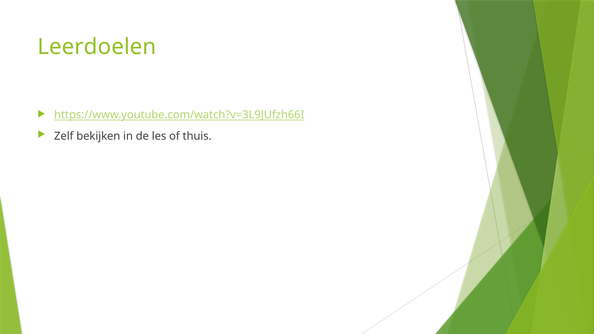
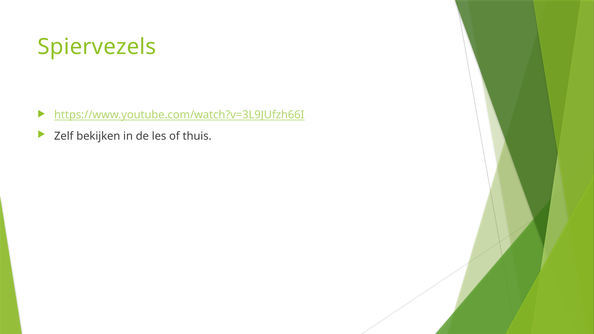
Leerdoelen: Leerdoelen -> Spiervezels (97, 47)
